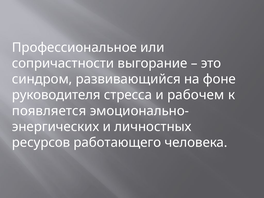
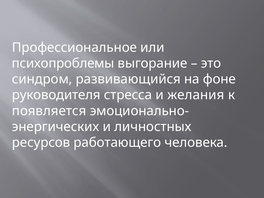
сопричастности: сопричастности -> психопроблемы (63, 63)
рабочем: рабочем -> желания (196, 95)
